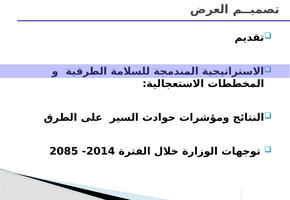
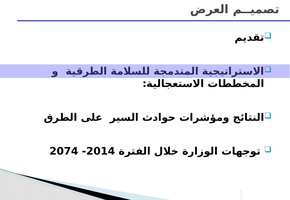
2085: 2085 -> 2074 (64, 152)
